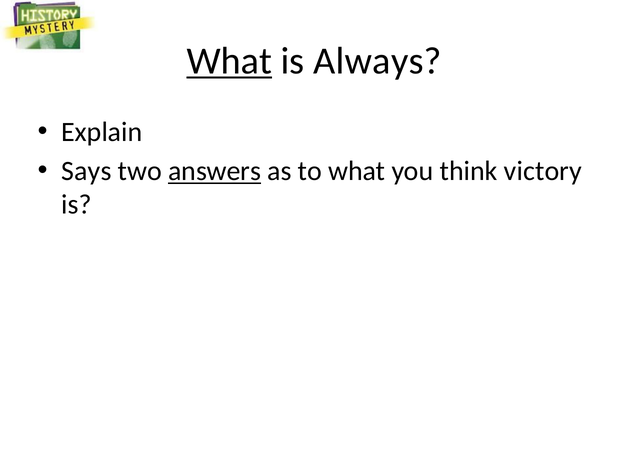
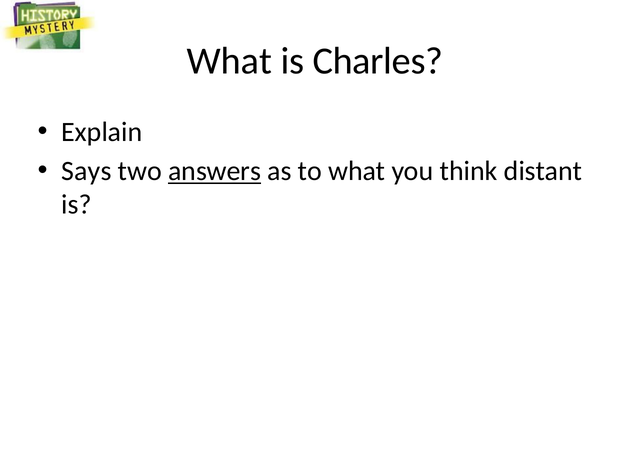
What underline: present -> none (229, 61)
Always: Always -> Charles (378, 61)
victory: victory -> distant (543, 171)
